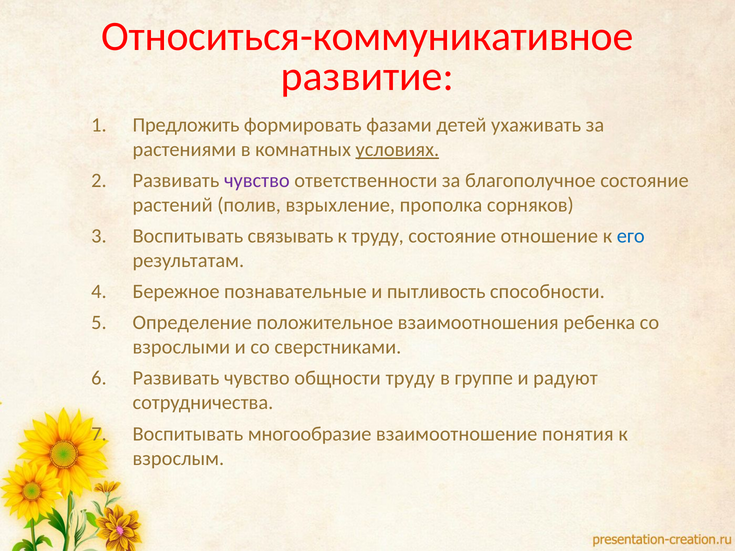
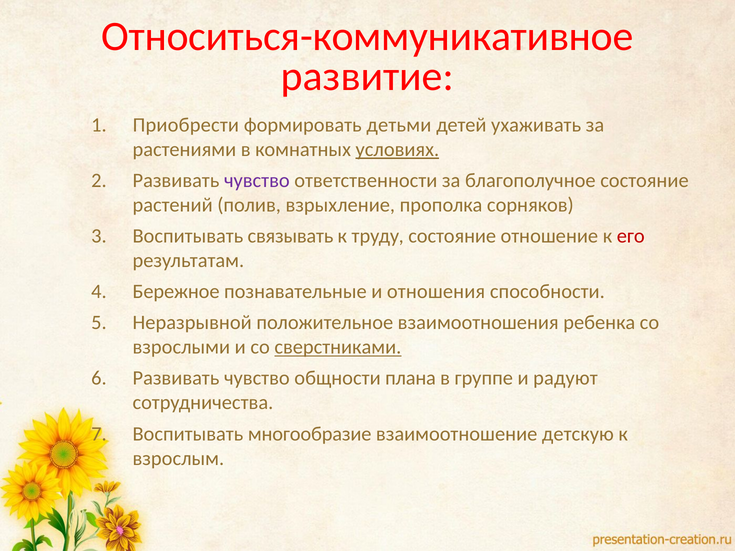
Предложить: Предложить -> Приобрести (186, 125)
фазами: фазами -> детьми (399, 125)
его colour: blue -> red (631, 236)
пытливость: пытливость -> отношения (436, 292)
Определение: Определение -> Неразрывной (192, 323)
сверстниками underline: none -> present (338, 347)
общности труду: труду -> плана (411, 378)
понятия: понятия -> детскую (578, 434)
